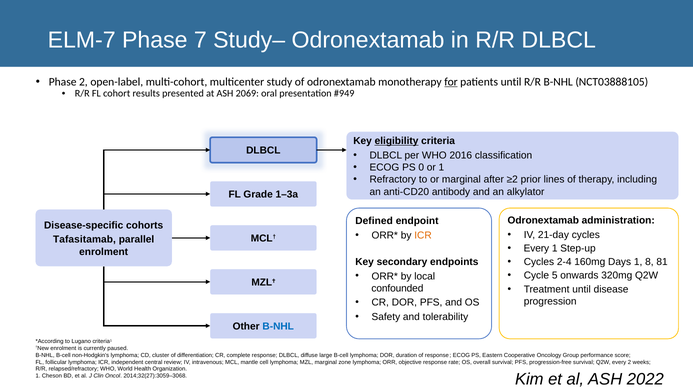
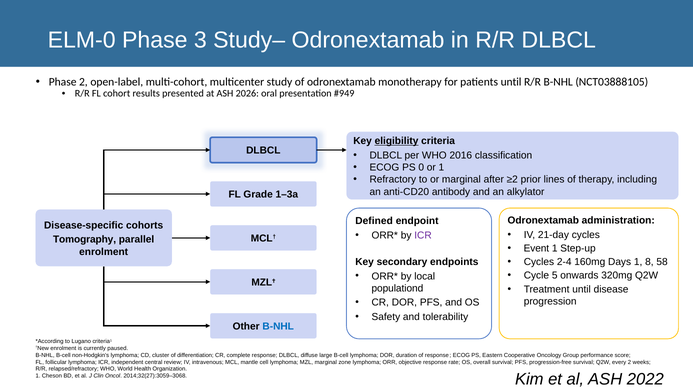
ELM-7: ELM-7 -> ELM-0 (82, 40)
7: 7 -> 3 (200, 40)
for underline: present -> none (451, 82)
2069: 2069 -> 2026 (247, 94)
ICR colour: orange -> purple (423, 235)
Tafasitamab: Tafasitamab -> Tomography (85, 240)
Every: Every -> Event (536, 248)
81: 81 -> 58 (662, 262)
confounded: confounded -> populationd (397, 288)
